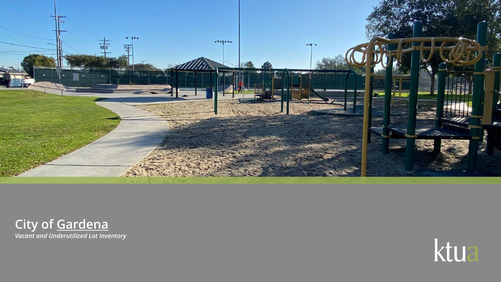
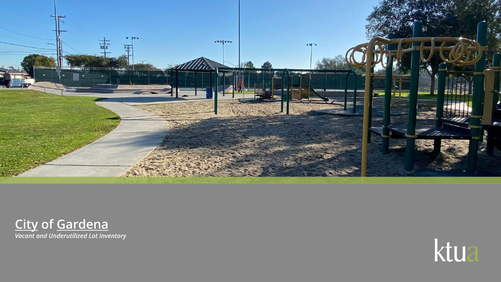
City underline: none -> present (26, 225)
